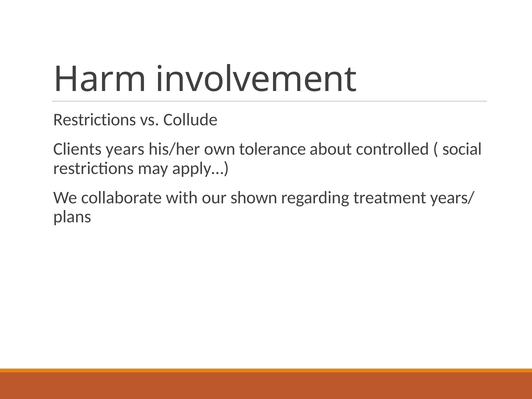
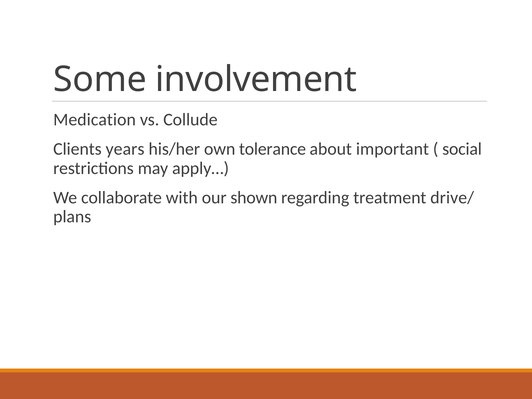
Harm: Harm -> Some (100, 79)
Restrictions: Restrictions -> Medication (95, 120)
controlled: controlled -> important (392, 149)
years/: years/ -> drive/ (452, 198)
